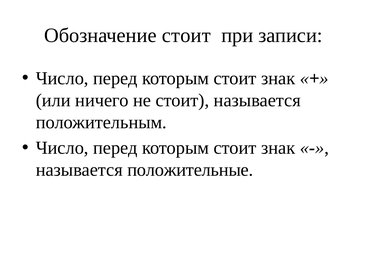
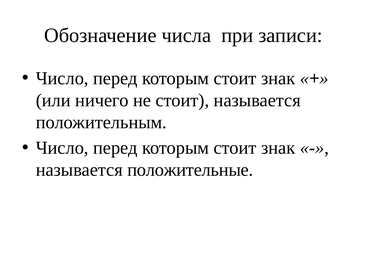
Обозначение стоит: стоит -> числа (186, 35)
